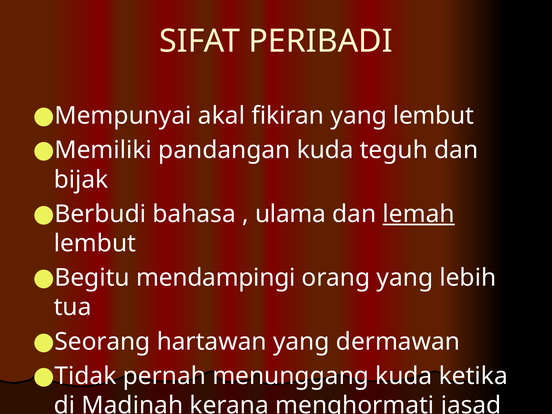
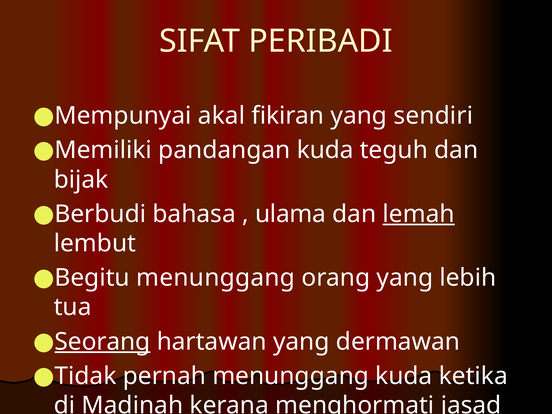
yang lembut: lembut -> sendiri (433, 116)
Begitu mendampingi: mendampingi -> menunggang (216, 278)
Seorang underline: none -> present (102, 342)
